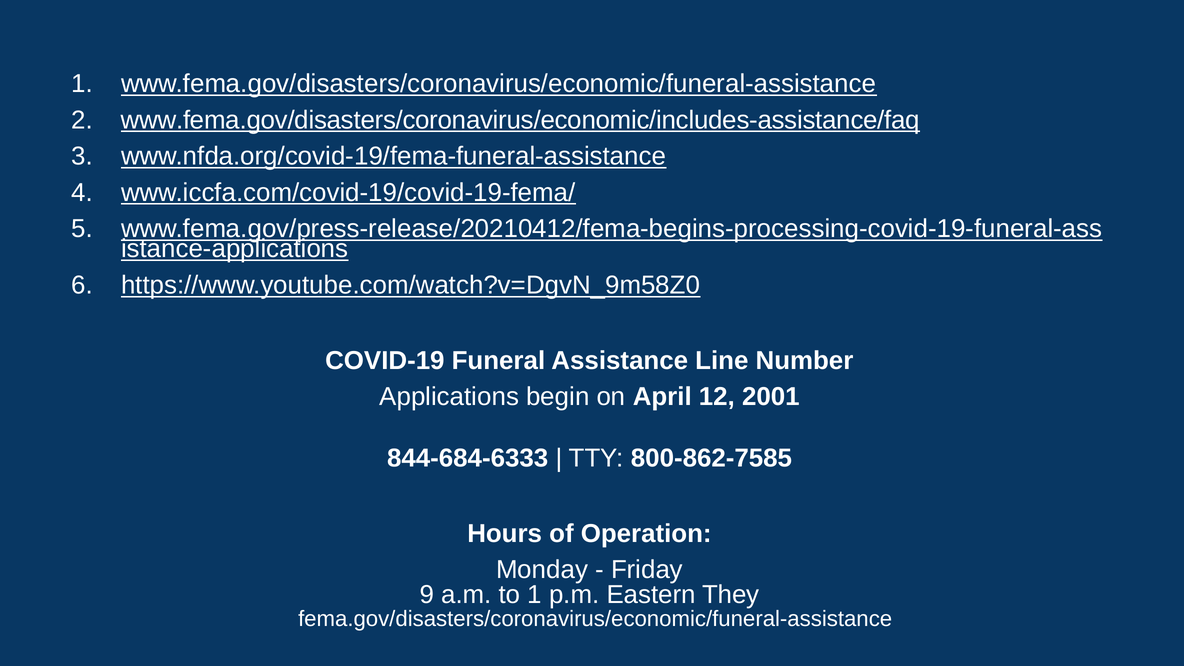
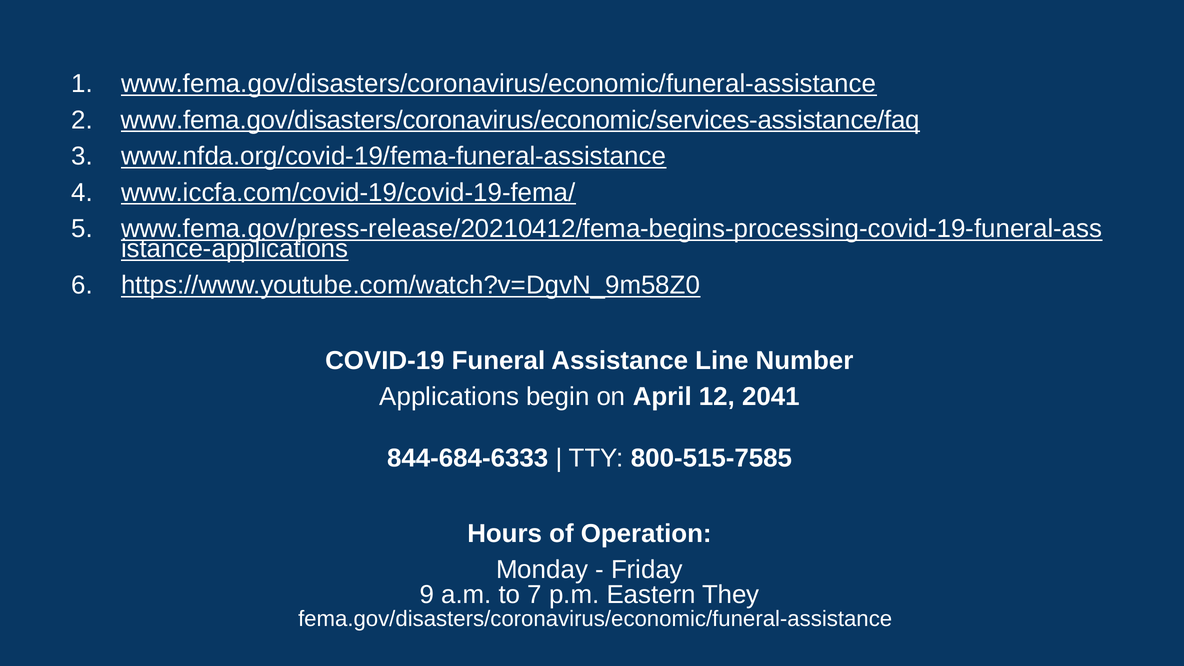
www.fema.gov/disasters/coronavirus/economic/includes-assistance/faq: www.fema.gov/disasters/coronavirus/economic/includes-assistance/faq -> www.fema.gov/disasters/coronavirus/economic/services-assistance/faq (520, 120)
2001: 2001 -> 2041 (771, 397)
800-862-7585: 800-862-7585 -> 800-515-7585 (711, 458)
to 1: 1 -> 7 (535, 595)
